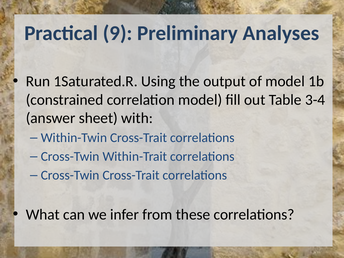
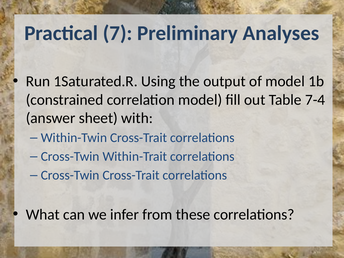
9: 9 -> 7 (118, 33)
3-4: 3-4 -> 7-4 (315, 100)
